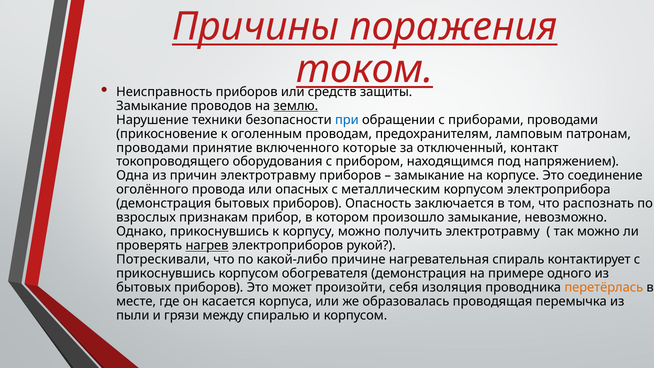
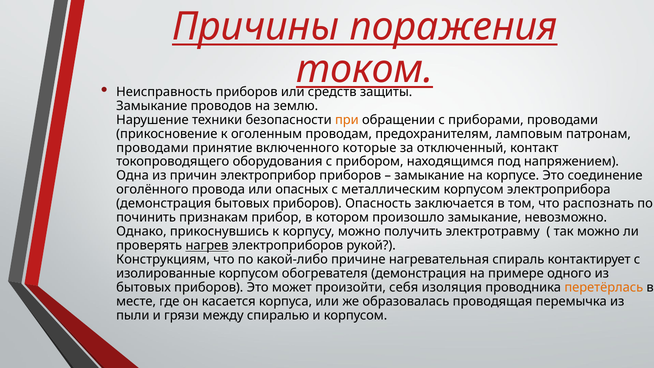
землю underline: present -> none (296, 106)
при colour: blue -> orange (347, 120)
причин электротравму: электротравму -> электроприбор (268, 176)
взрослых: взрослых -> починить (146, 218)
Потрескивали: Потрескивали -> Конструкциям (163, 260)
прикоснувшись: прикоснувшись -> изолированные (166, 274)
